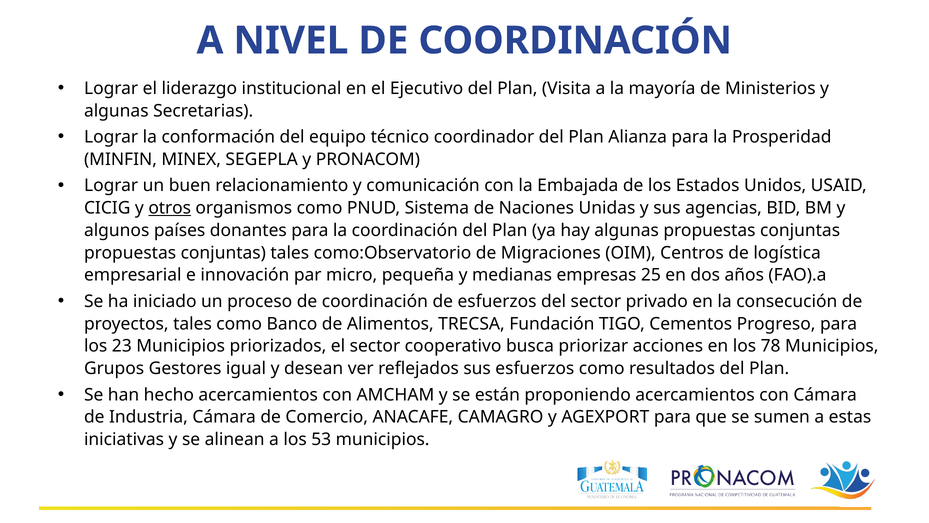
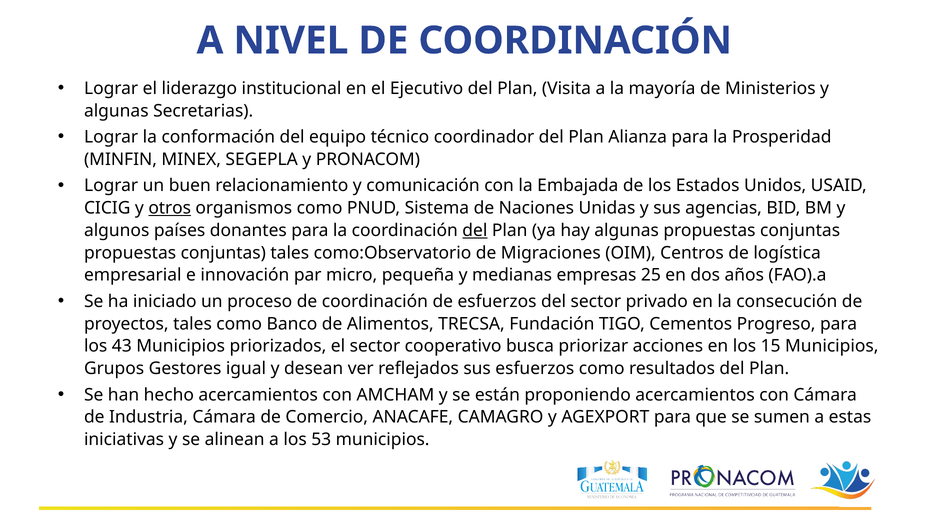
del underline: none -> present (475, 230)
23: 23 -> 43 (122, 346)
78: 78 -> 15 (771, 346)
